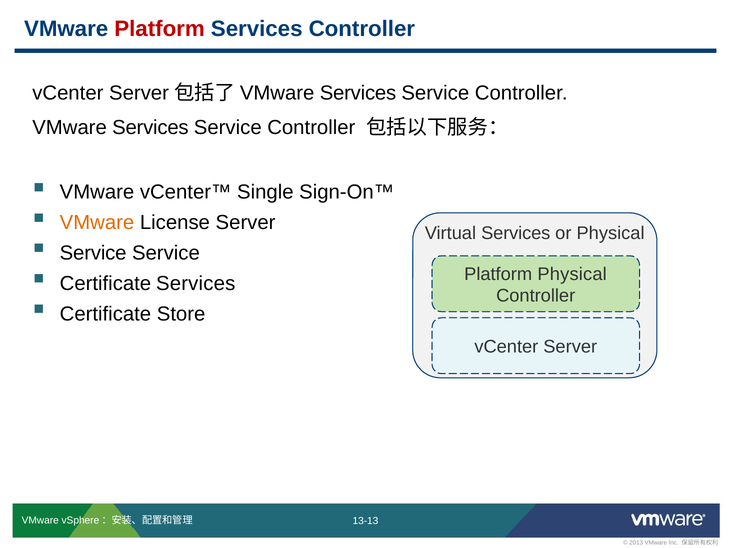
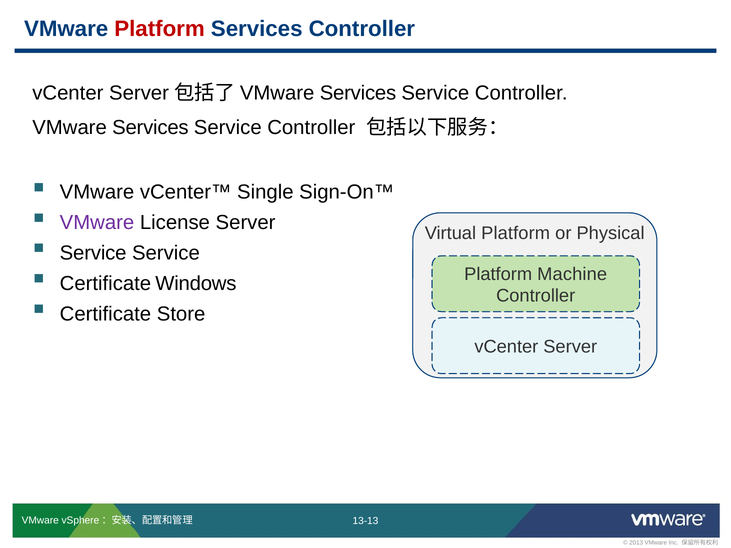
VMware colour: orange -> purple (97, 223)
Virtual Services: Services -> Platform (516, 233)
Platform Physical: Physical -> Machine (572, 274)
Certificate Services: Services -> Windows (196, 284)
